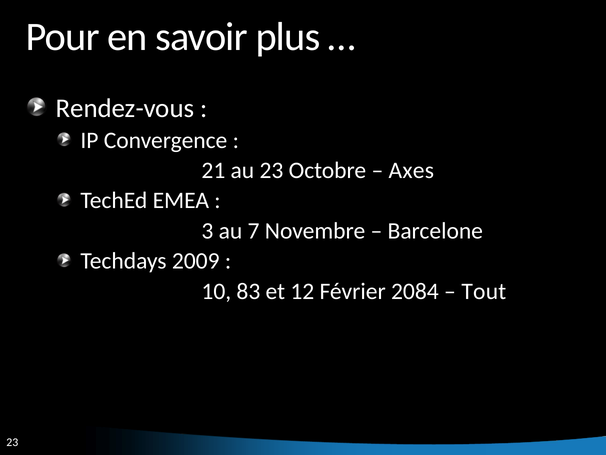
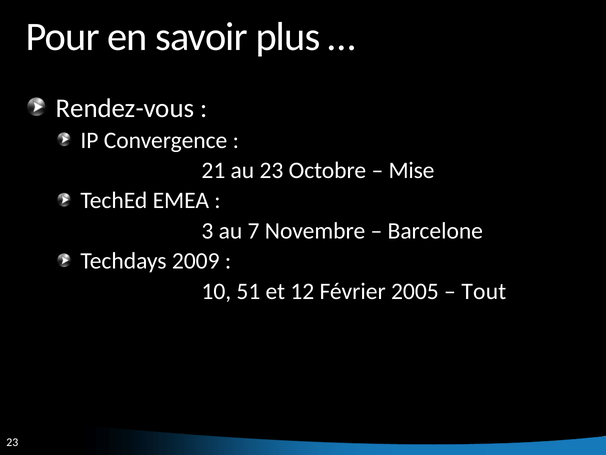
Axes: Axes -> Mise (411, 170)
83: 83 -> 51 (248, 291)
2084: 2084 -> 2005 (415, 291)
